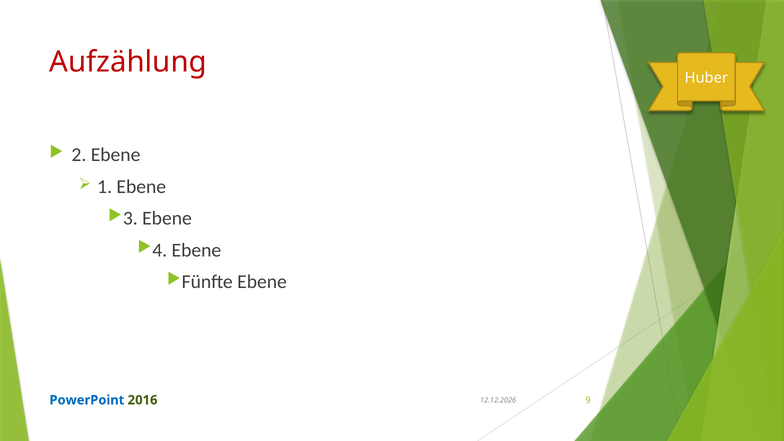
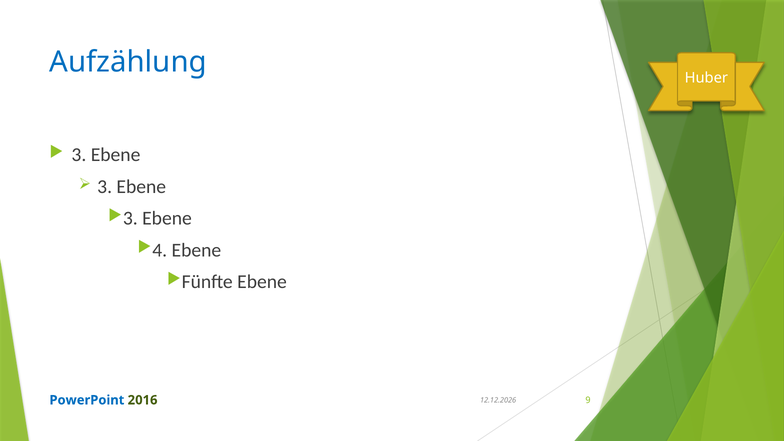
Aufzählung colour: red -> blue (128, 62)
2: 2 -> 3 (79, 155)
1: 1 -> 3 (105, 187)
